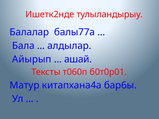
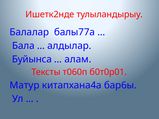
Айырып: Айырып -> Буйынса (32, 59)
ашай: ашай -> алам (78, 59)
